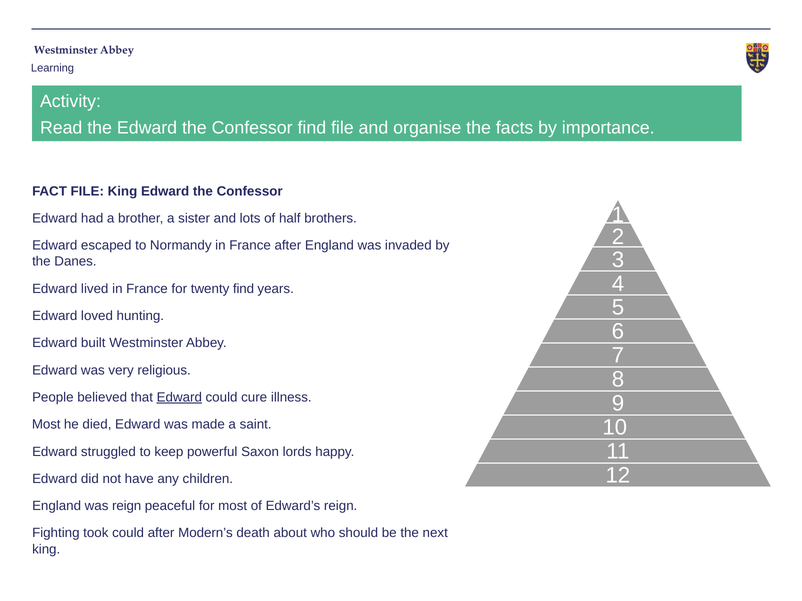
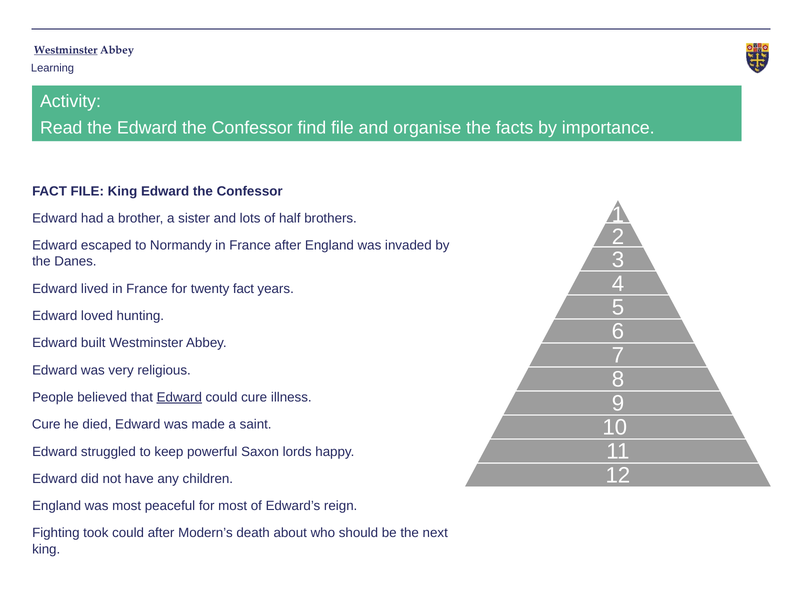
Westminster underline: none -> present (66, 50)
twenty find: find -> fact (243, 289)
Most: Most -> Cure (46, 425)
was reign: reign -> most (127, 506)
